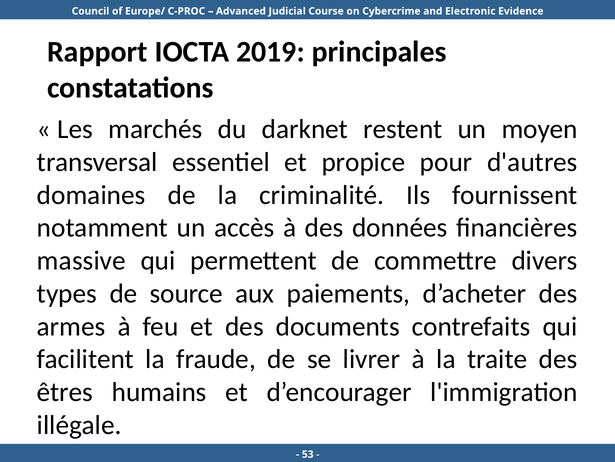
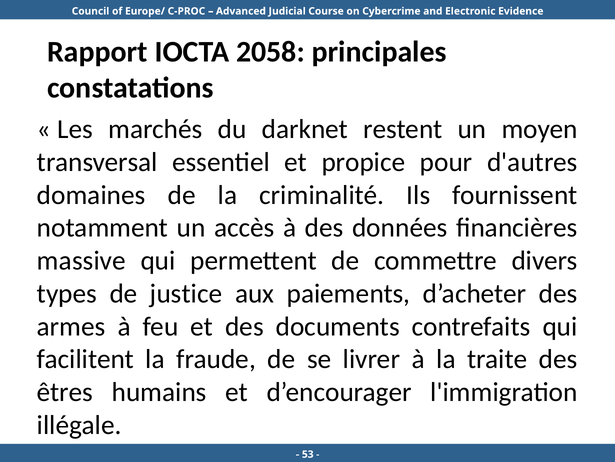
2019: 2019 -> 2058 (270, 52)
source: source -> justice (186, 293)
